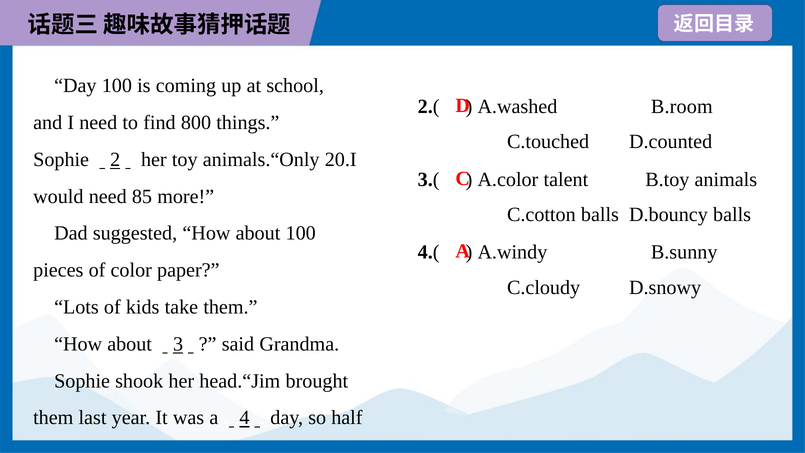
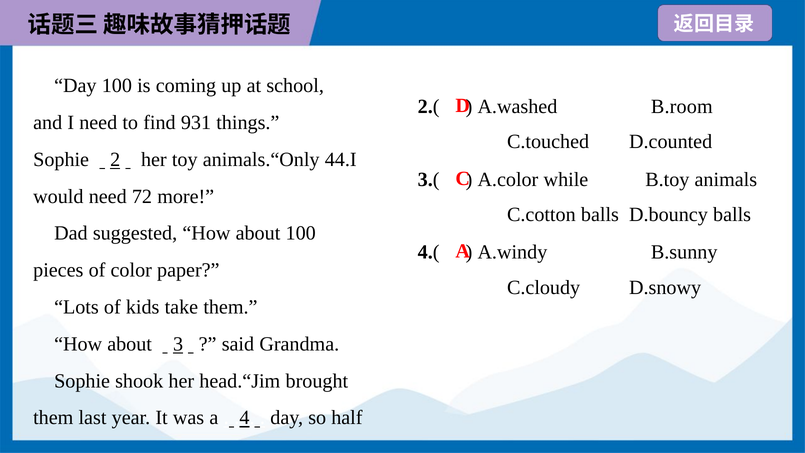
800: 800 -> 931 (196, 123)
20.I: 20.I -> 44.I (341, 159)
talent: talent -> while (566, 179)
85: 85 -> 72 (142, 196)
